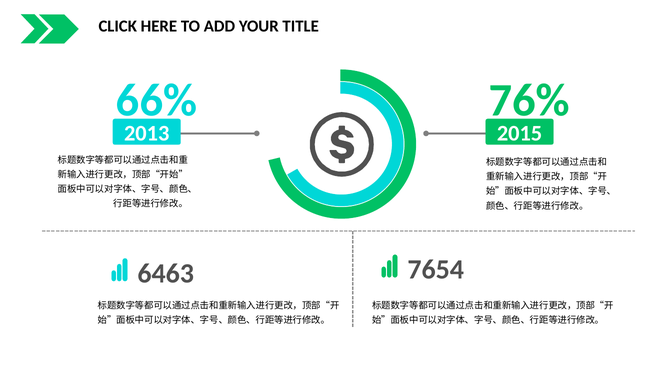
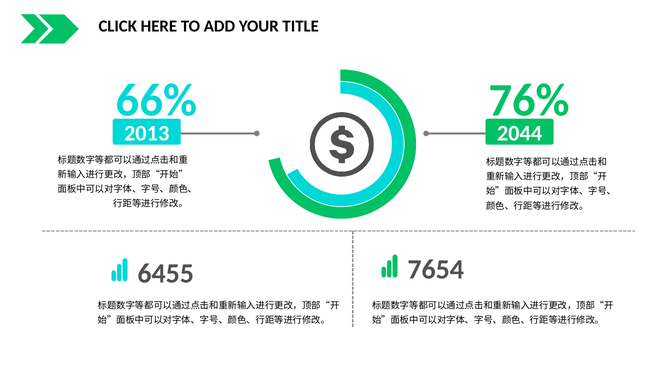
2015: 2015 -> 2044 (520, 133)
6463: 6463 -> 6455 (166, 274)
